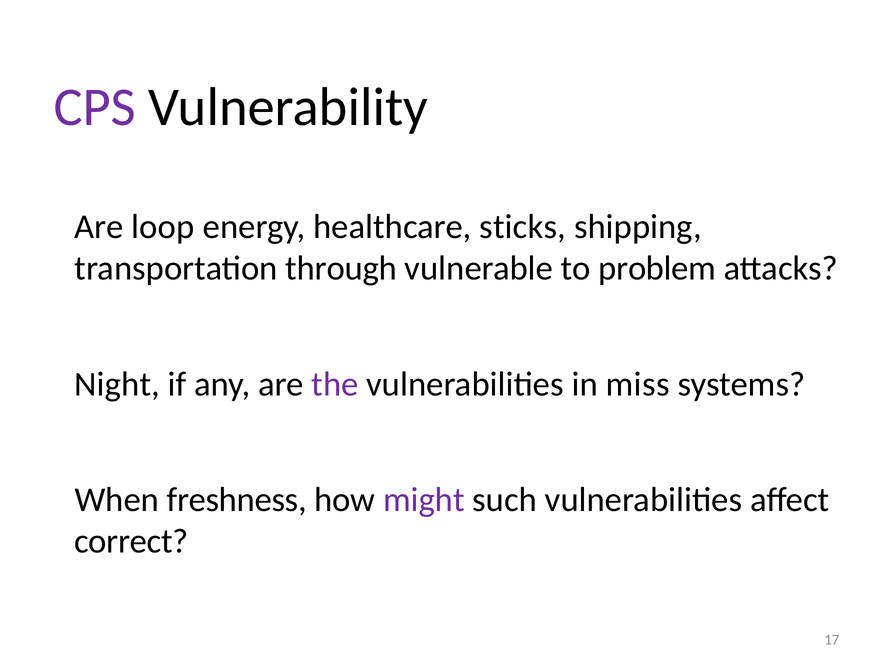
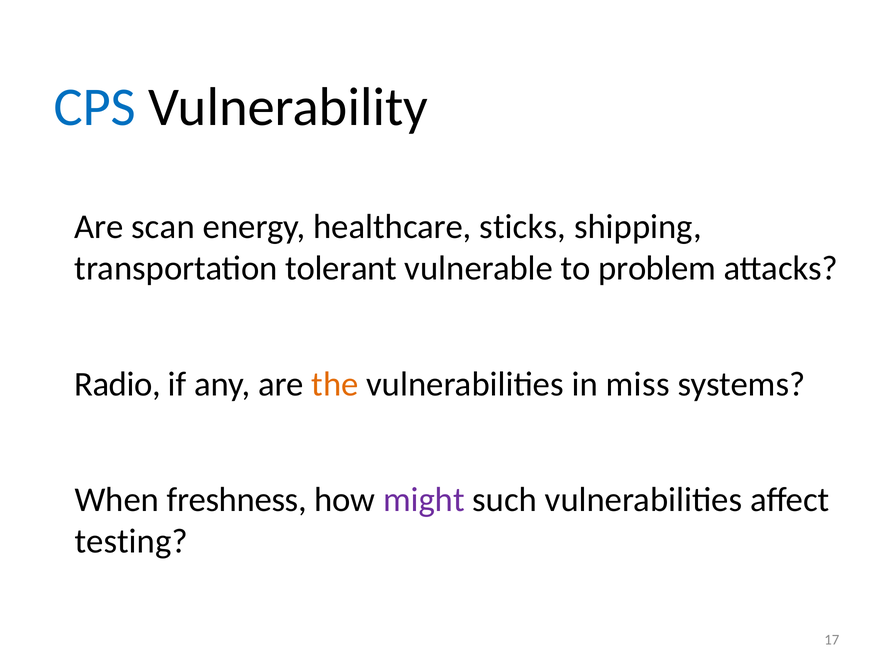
CPS colour: purple -> blue (95, 107)
loop: loop -> scan (163, 227)
through: through -> tolerant (341, 268)
Night: Night -> Radio (117, 384)
the colour: purple -> orange (335, 384)
correct: correct -> testing (131, 541)
